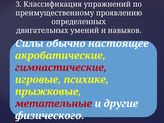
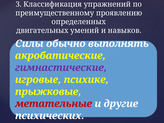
настоящее: настоящее -> выполнять (118, 44)
гимнастические colour: red -> purple (61, 68)
физического: физического -> психических (50, 116)
